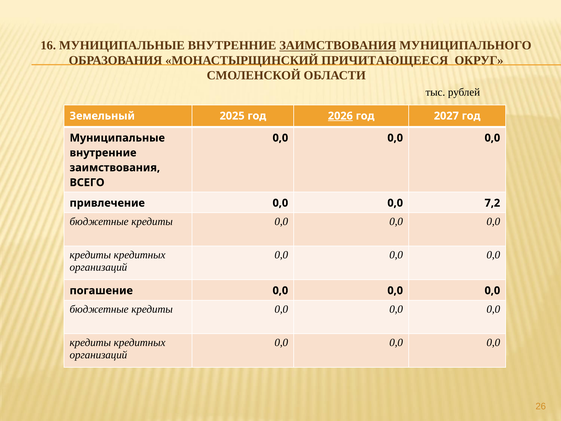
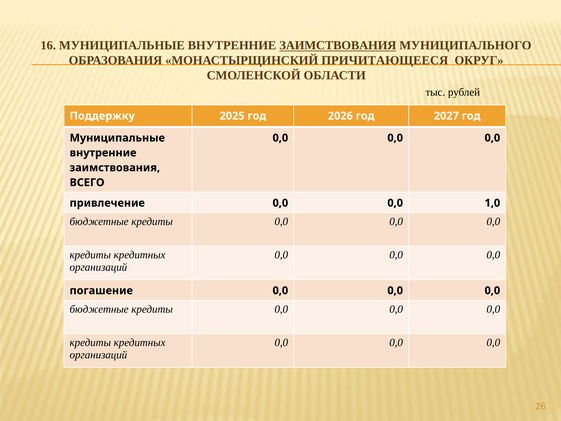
Земельный: Земельный -> Поддержку (102, 116)
2026 underline: present -> none (340, 116)
7,2: 7,2 -> 1,0 (492, 203)
